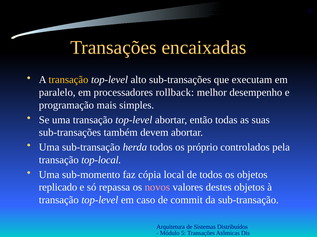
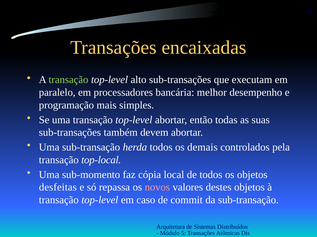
transação colour: yellow -> light green (68, 80)
rollback: rollback -> bancária (175, 93)
próprio: próprio -> demais (202, 148)
replicado: replicado -> desfeitas (58, 188)
